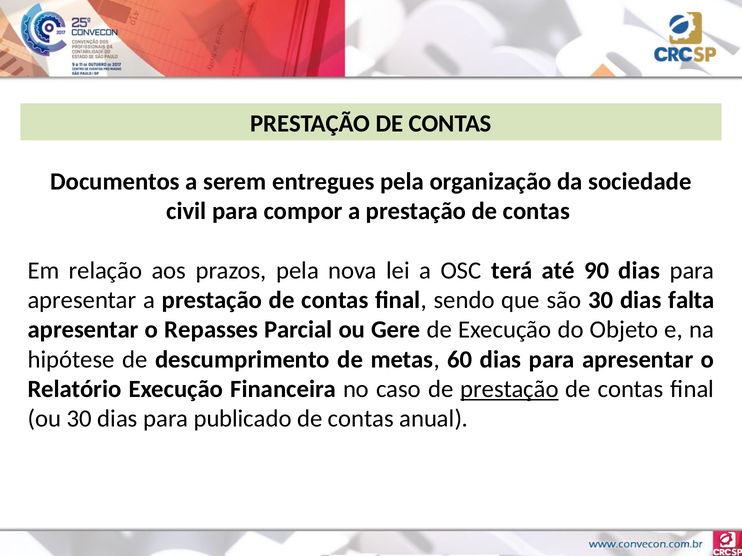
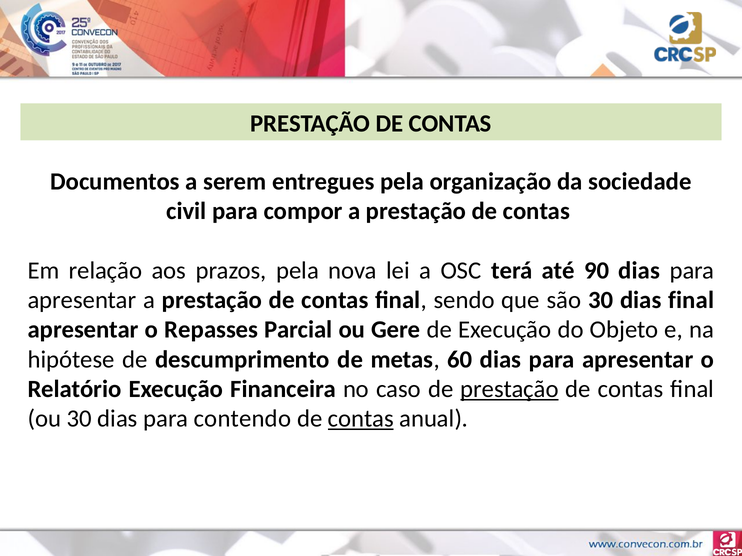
dias falta: falta -> final (691, 300)
publicado: publicado -> contendo (242, 419)
contas underline: none -> present (361, 419)
